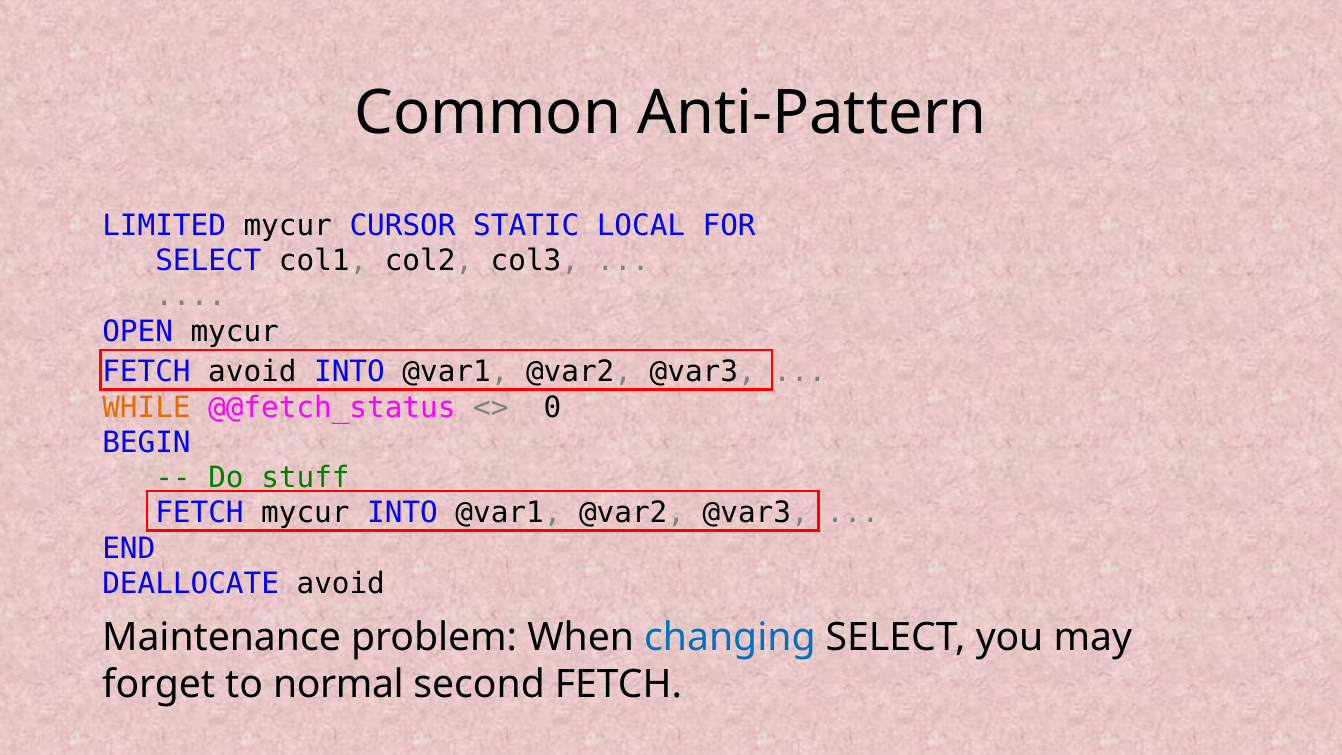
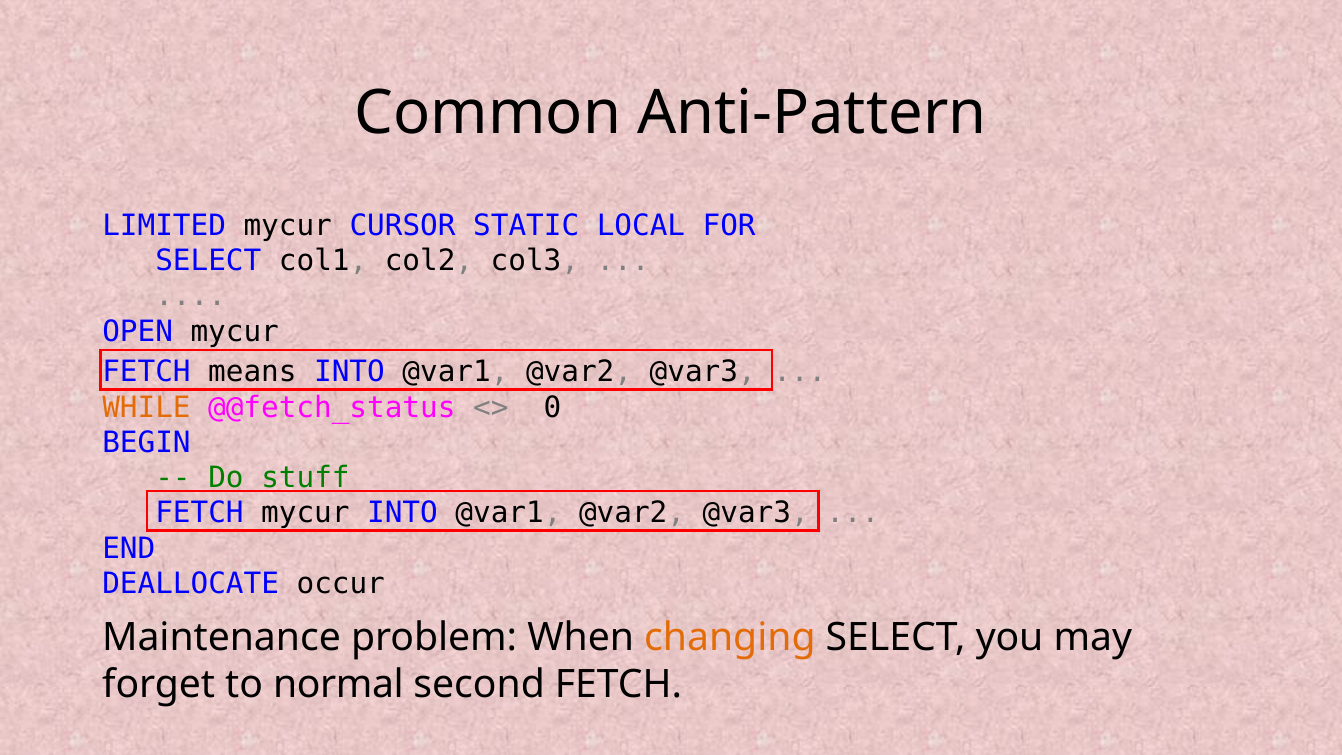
FETCH avoid: avoid -> means (252, 372)
DEALLOCATE avoid: avoid -> occur (341, 584)
changing colour: blue -> orange (730, 638)
